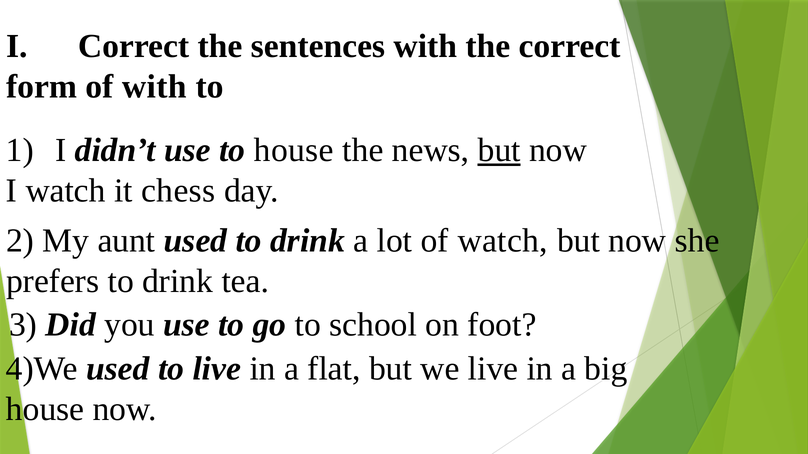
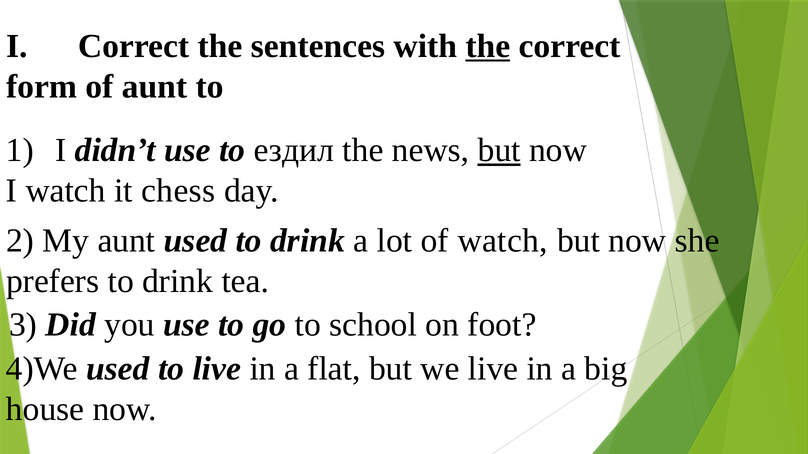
the underline: none -> present (488, 46)
of with: with -> aunt (154, 87)
to house: house -> ездил (294, 150)
